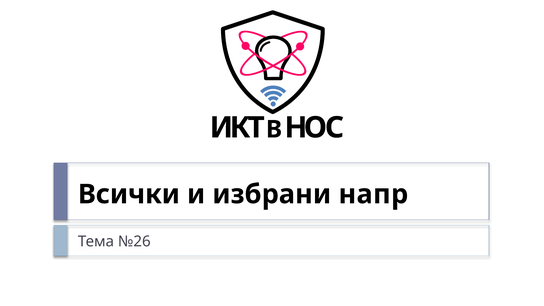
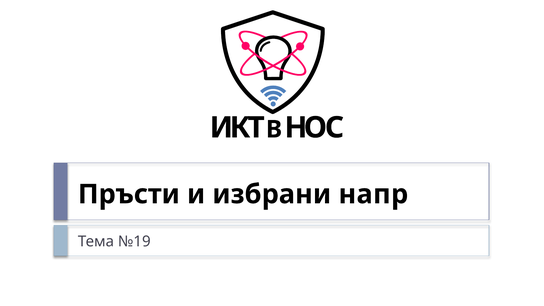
Всички: Всички -> Пръсти (129, 194)
№26: №26 -> №19 (134, 241)
